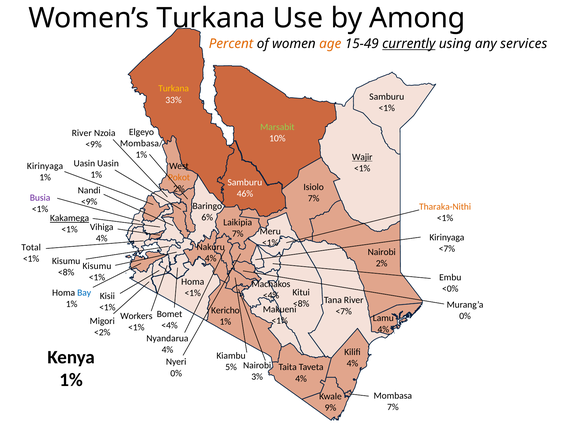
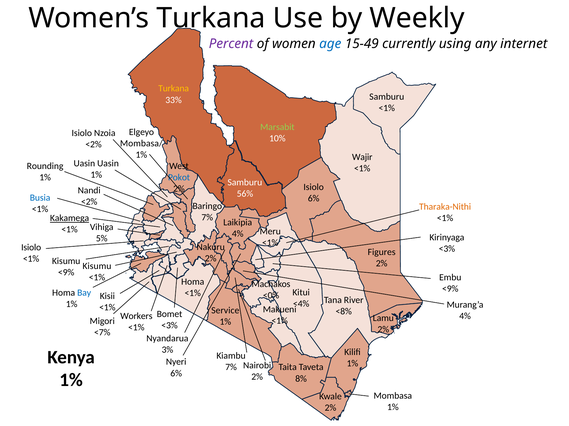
Among: Among -> Weekly (417, 18)
Percent colour: orange -> purple (231, 44)
age colour: orange -> blue (330, 44)
currently underline: present -> none (409, 44)
services: services -> internet (524, 44)
River: River -> Isiolo (82, 133)
<9%: <9% -> <2% (94, 145)
Wajir underline: present -> none (362, 157)
Kirinyaga: Kirinyaga -> Rounding (45, 166)
Pokot colour: orange -> blue (179, 178)
46%: 46% -> 56% (245, 194)
Busia colour: purple -> blue (40, 198)
7%: 7% -> 6% (314, 199)
<9%: <9% -> <2% (89, 202)
6%: 6% -> 7% (207, 218)
7%: 7% -> 4% (238, 234)
4%: 4% -> 5% (102, 239)
Total: Total -> Isiolo (31, 248)
<7%: <7% -> <3% (447, 249)
Nairobi: Nairobi -> Figures (382, 253)
4%: 4% -> 2% (211, 259)
<8%: <8% -> <9% (66, 273)
<0%: <0% -> <9% (450, 289)
<4%: <4% -> <0% (271, 296)
<8%: <8% -> <4% (301, 304)
Kericho: Kericho -> Service (225, 311)
<7%: <7% -> <8% (344, 312)
0%: 0% -> 4% (465, 317)
<4%: <4% -> <3% (170, 326)
4%: 4% -> 2% (383, 330)
<2%: <2% -> <7% (102, 333)
4%: 4% -> 3% (167, 350)
4%: 4% -> 1% (352, 364)
5%: 5% -> 7% (231, 368)
0%: 0% -> 6% (176, 374)
3%: 3% -> 2% (257, 377)
4%: 4% -> 8% (301, 379)
7%: 7% -> 1% (393, 408)
9%: 9% -> 2% (331, 409)
